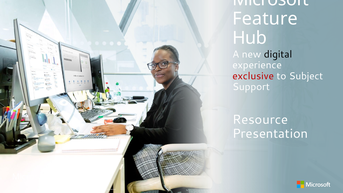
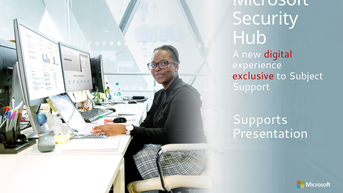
Feature: Feature -> Security (265, 19)
digital colour: black -> red (278, 54)
Resource: Resource -> Supports (260, 120)
